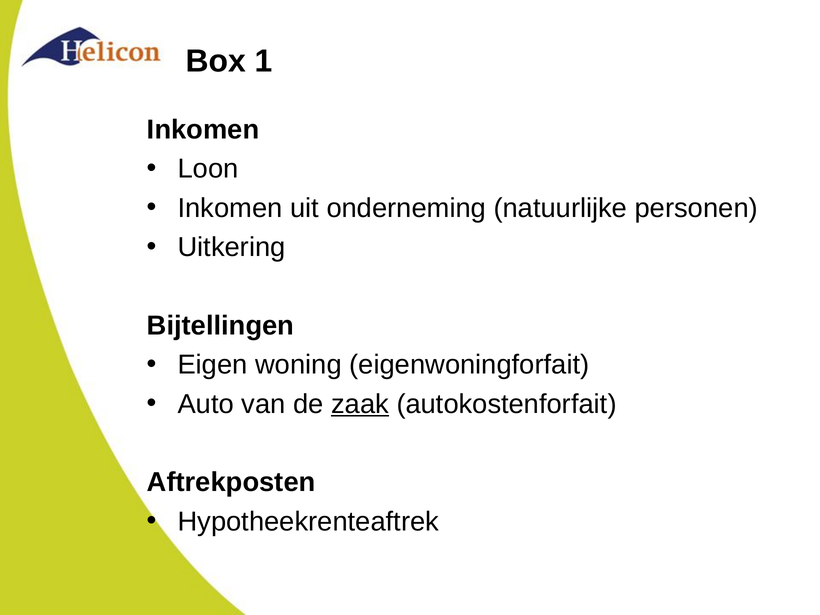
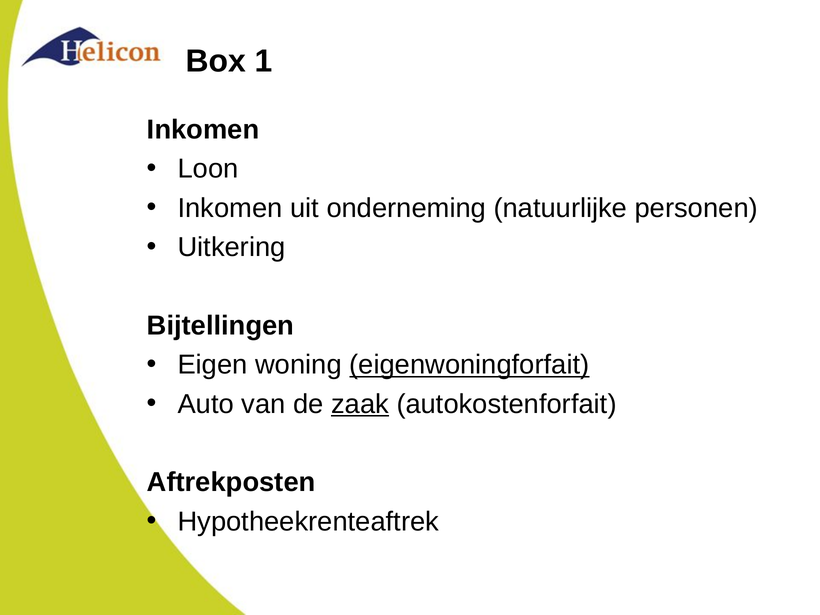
eigenwoningforfait underline: none -> present (469, 365)
